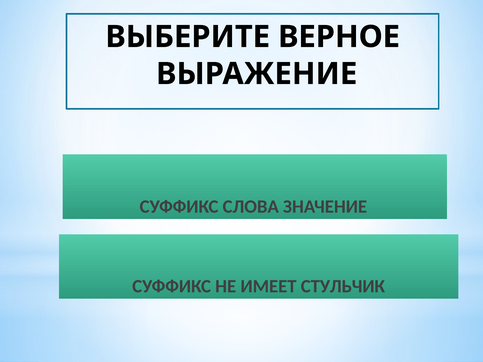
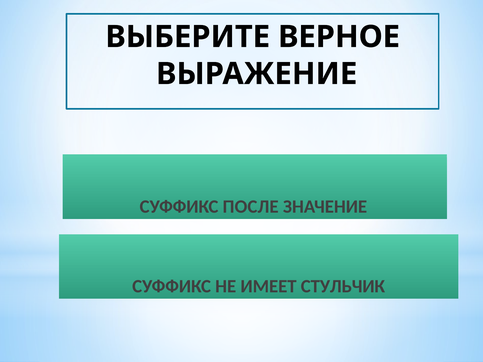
СЛОВА: СЛОВА -> ПОСЛЕ (251, 207)
